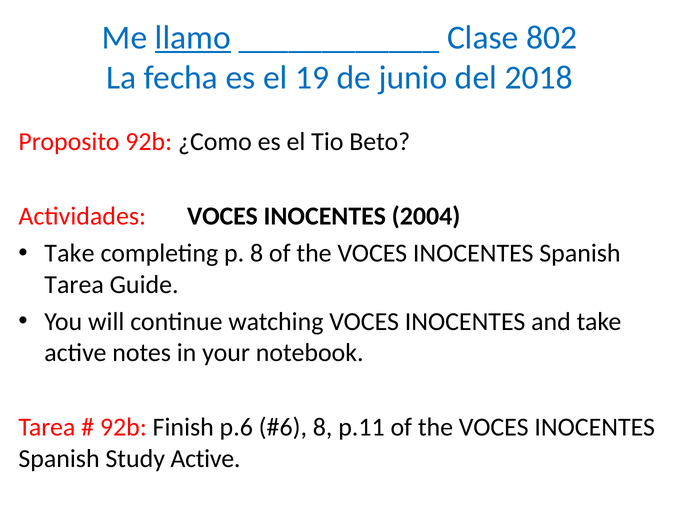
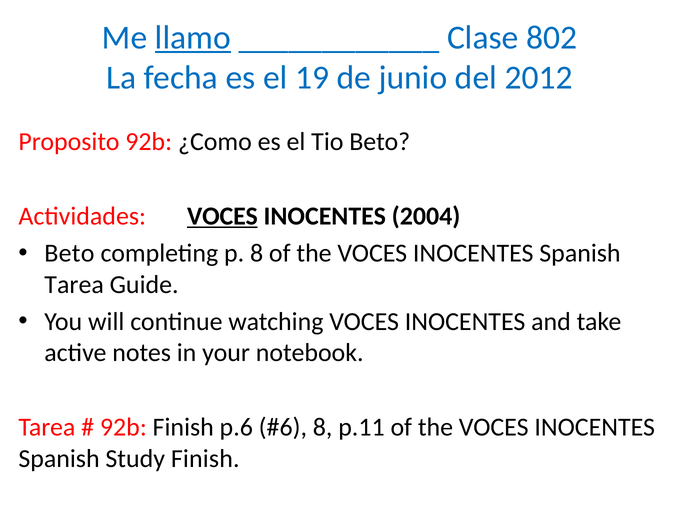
2018: 2018 -> 2012 (539, 78)
VOCES underline: none -> present (222, 216)
Take: Take -> Beto (69, 254)
Study Active: Active -> Finish (205, 459)
